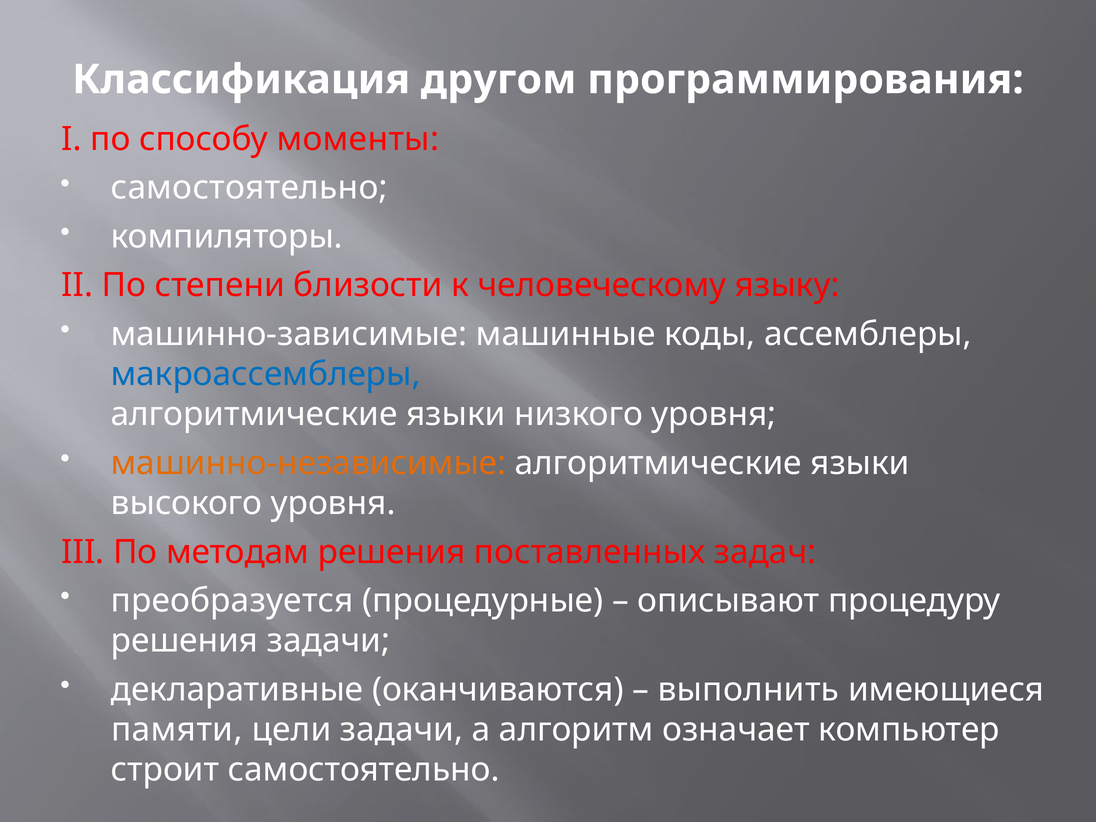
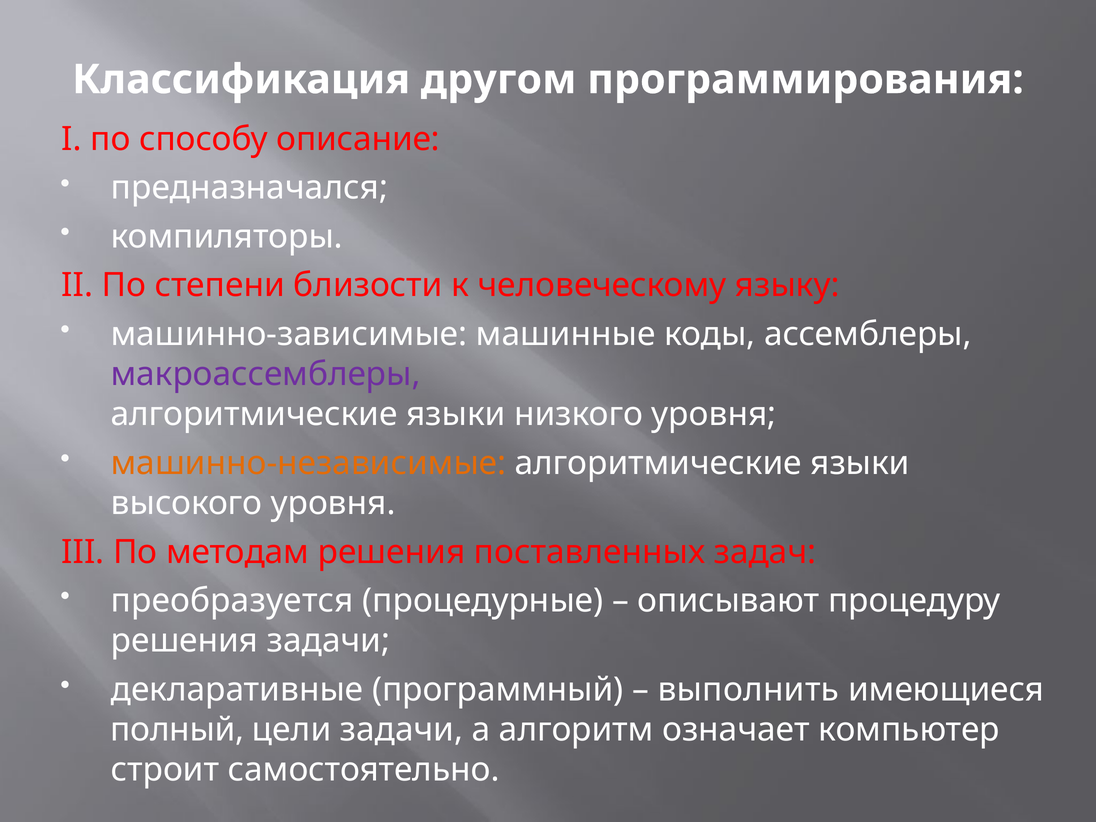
моменты: моменты -> описание (358, 139)
самостоятельно: самостоятельно -> предназначался (249, 188)
макроассемблеры colour: blue -> purple (266, 374)
оканчиваются: оканчиваются -> программный (498, 690)
памяти: памяти -> полный (177, 730)
